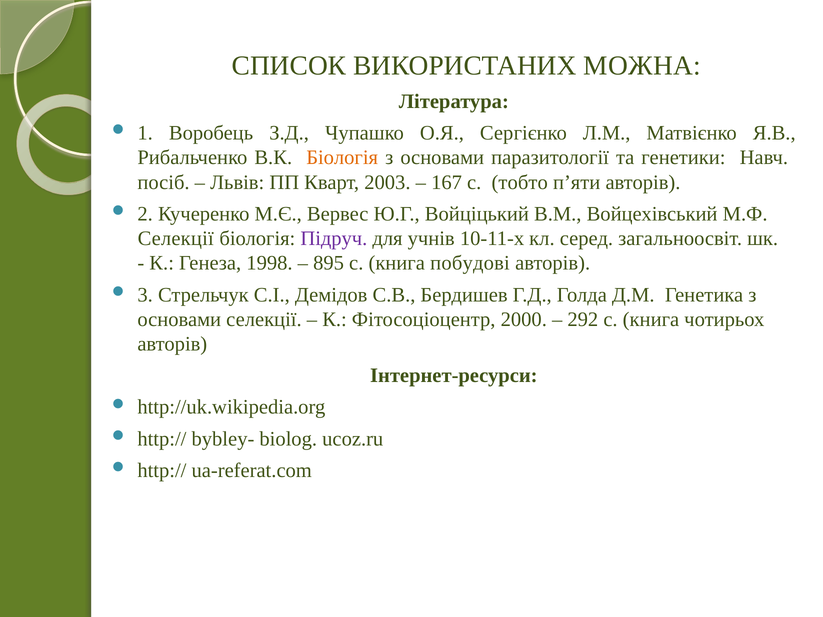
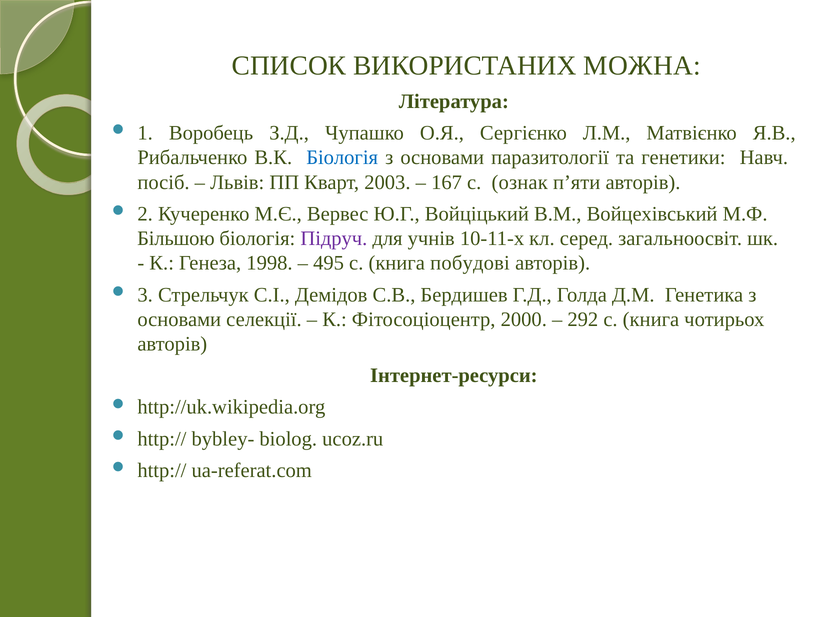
Біологія colour: orange -> blue (342, 158)
тобто: тобто -> ознак (520, 182)
Селекції: Селекції -> Більшою (176, 239)
895: 895 -> 495 (329, 263)
